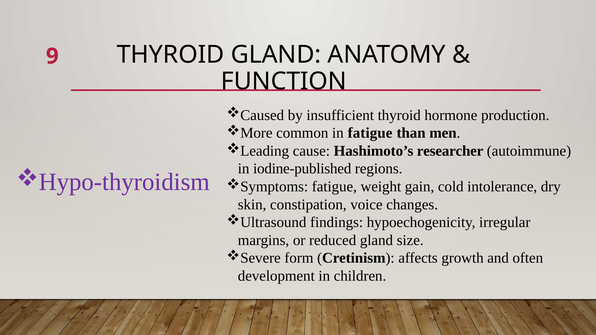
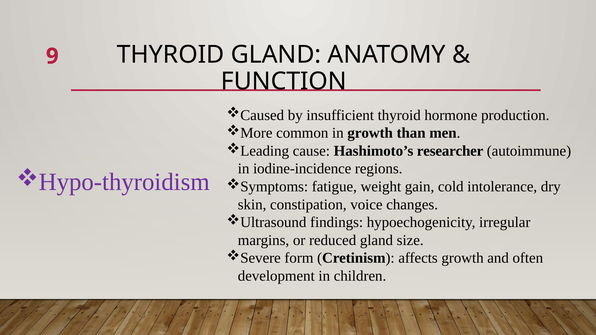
in fatigue: fatigue -> growth (370, 133)
iodine-published: iodine-published -> iodine-incidence (302, 169)
